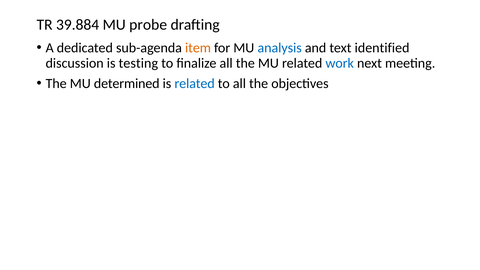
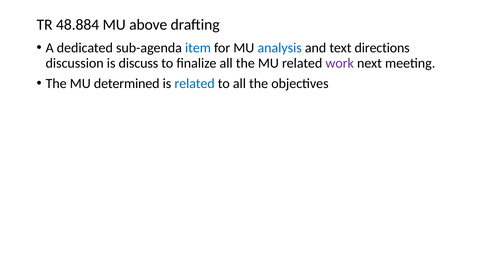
39.884: 39.884 -> 48.884 (78, 25)
probe: probe -> above (148, 25)
item colour: orange -> blue (198, 48)
identified: identified -> directions (382, 48)
testing: testing -> discuss (138, 63)
work colour: blue -> purple (340, 63)
